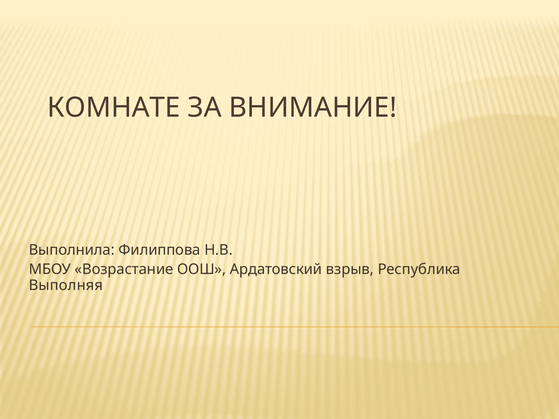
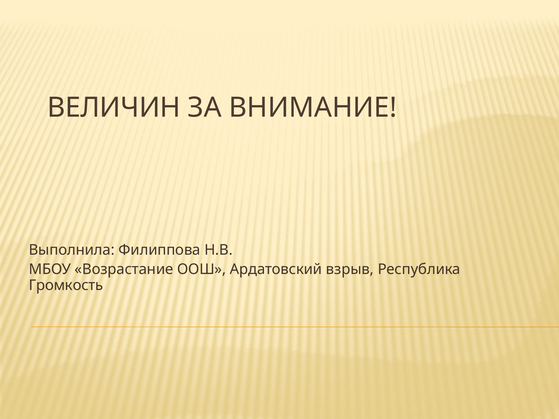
КОМНАТЕ: КОМНАТЕ -> ВЕЛИЧИН (114, 108)
Выполняя: Выполняя -> Громкость (66, 285)
